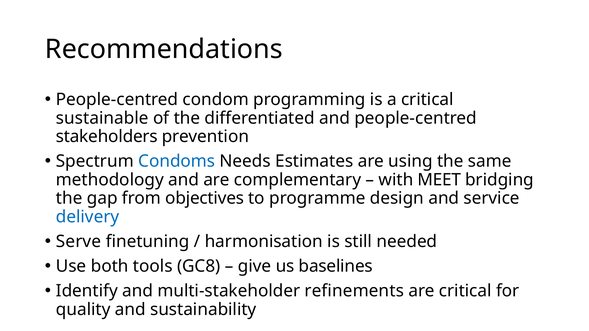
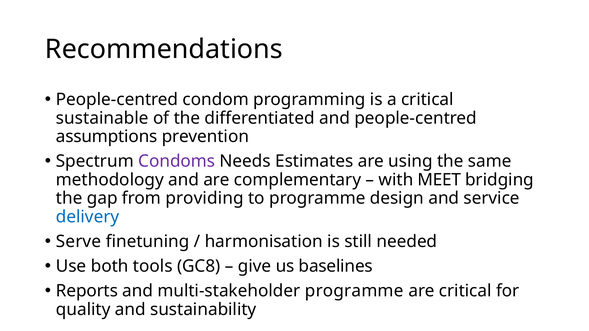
stakeholders: stakeholders -> assumptions (107, 137)
Condoms colour: blue -> purple (177, 161)
objectives: objectives -> providing (205, 199)
Identify: Identify -> Reports (87, 291)
multi-stakeholder refinements: refinements -> programme (354, 291)
